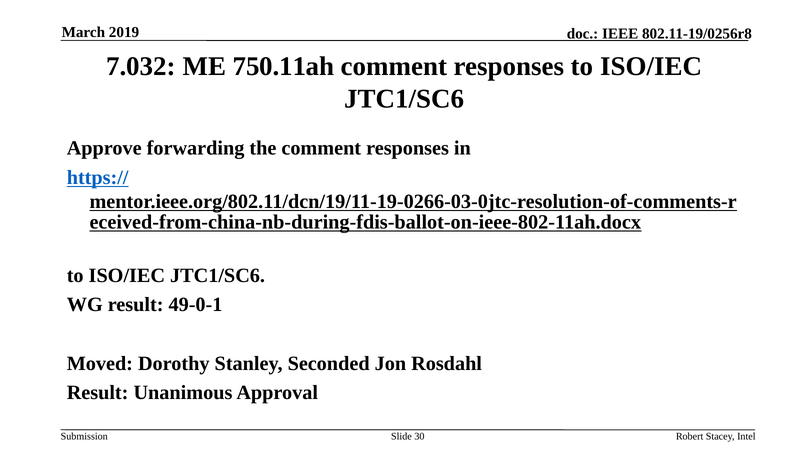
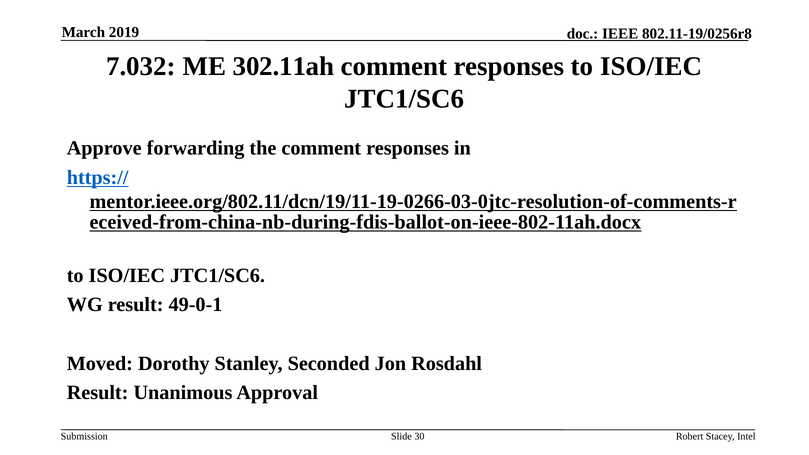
750.11ah: 750.11ah -> 302.11ah (283, 67)
